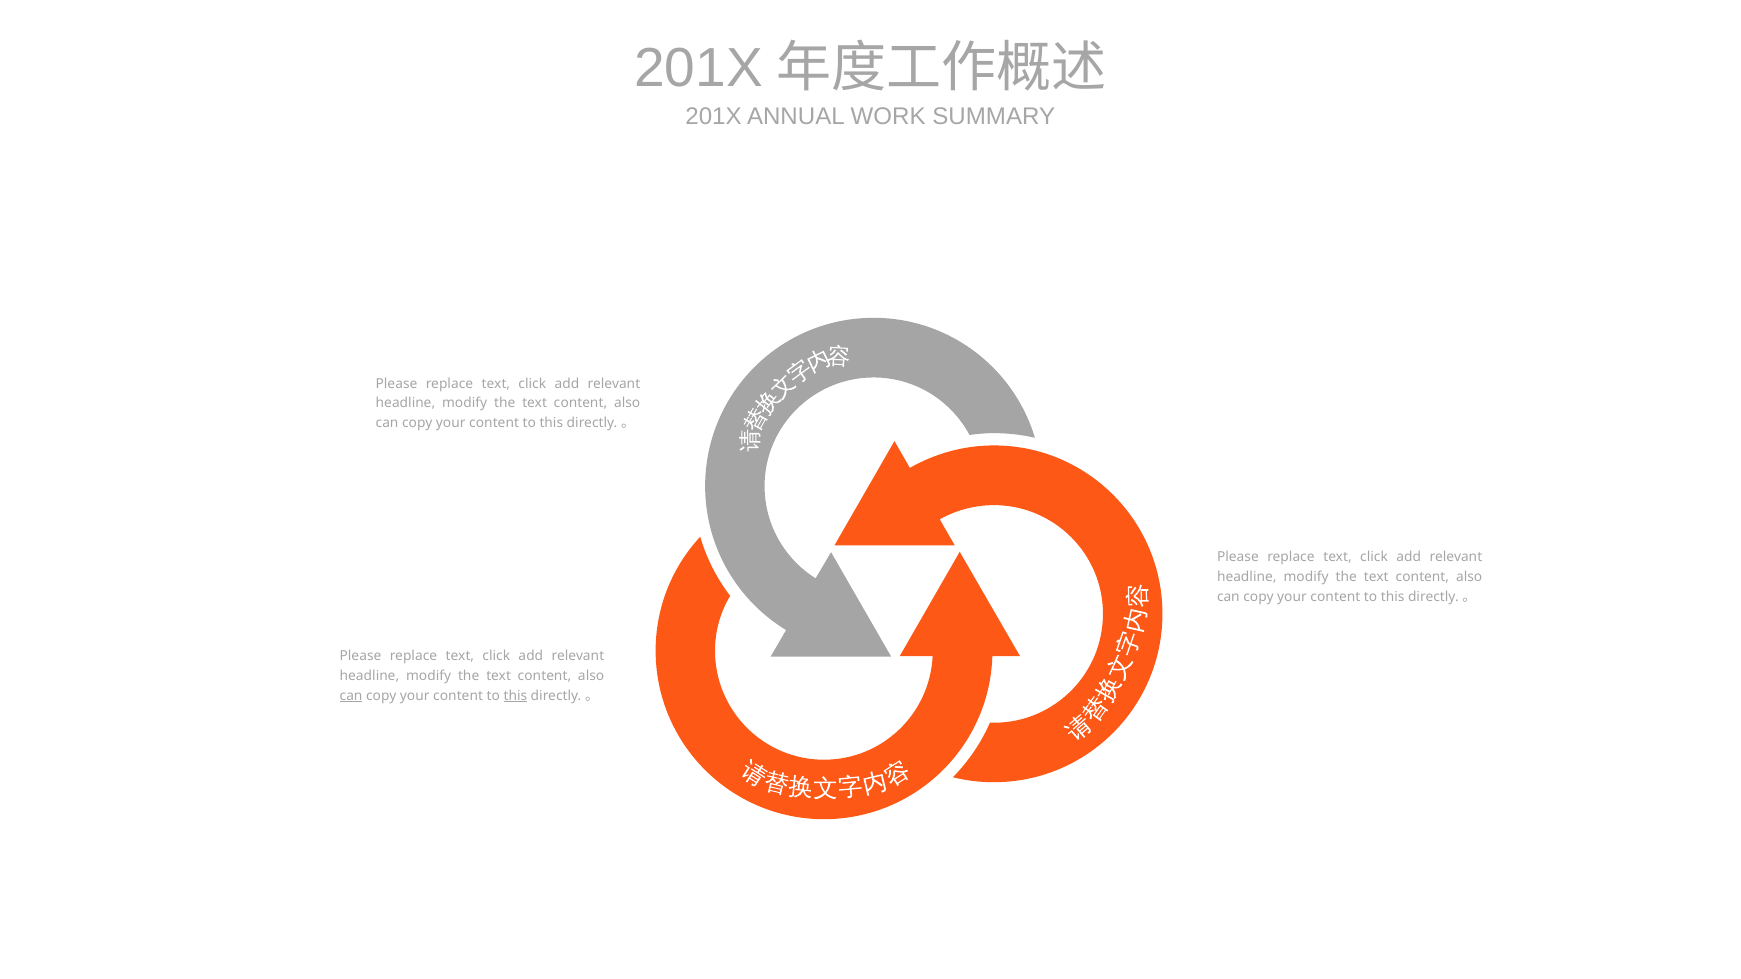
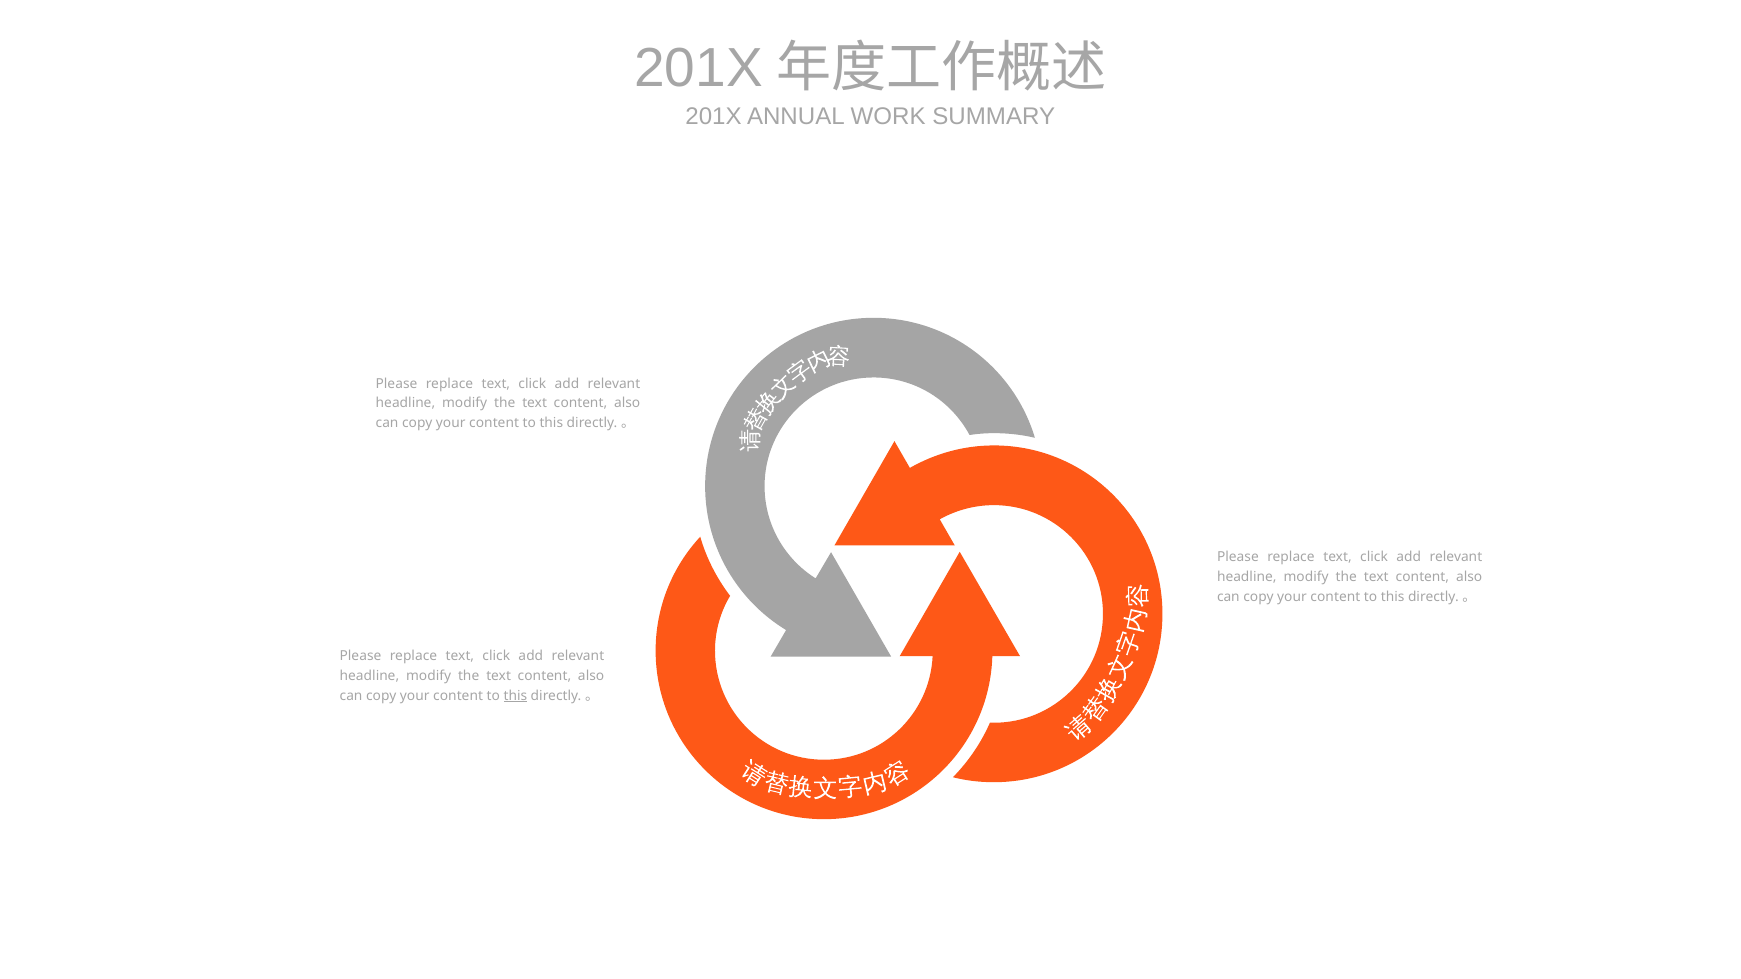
can underline: present -> none (351, 696)
